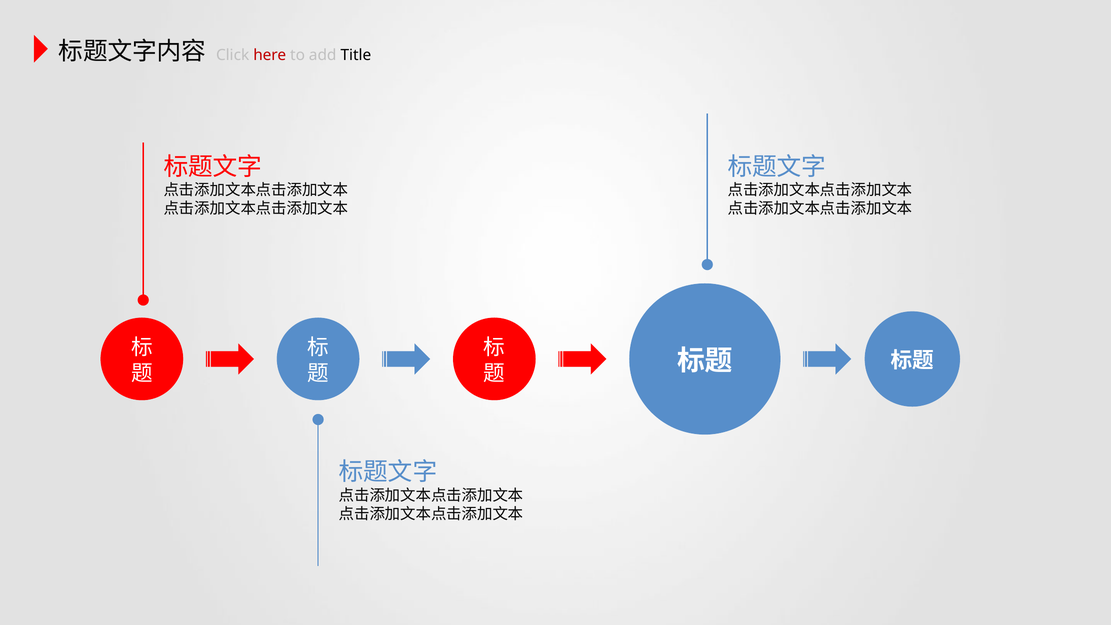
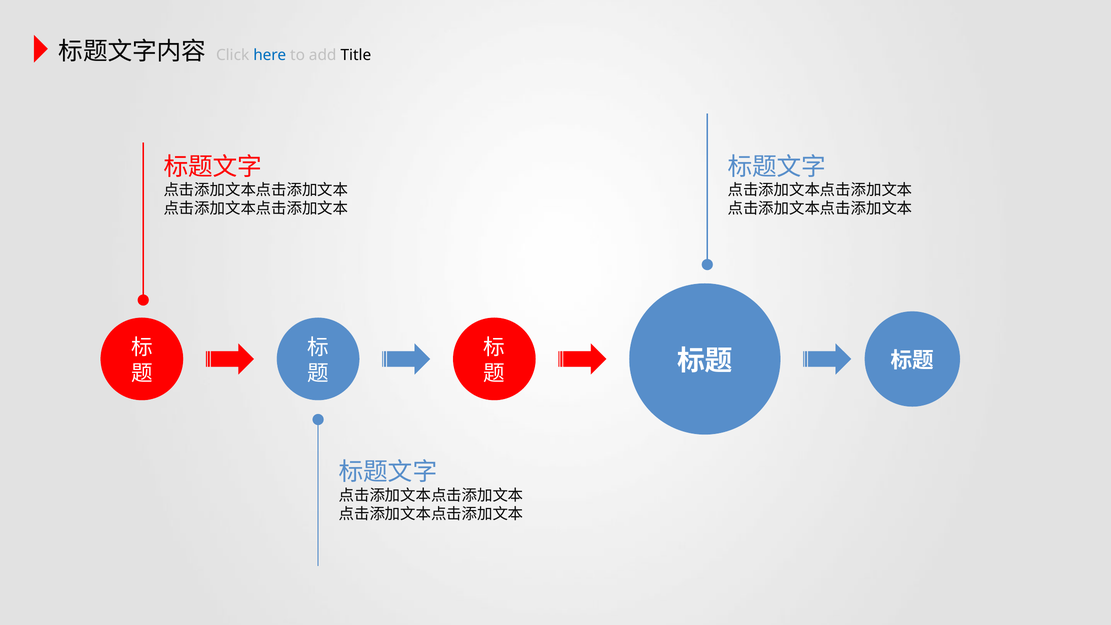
here colour: red -> blue (270, 55)
